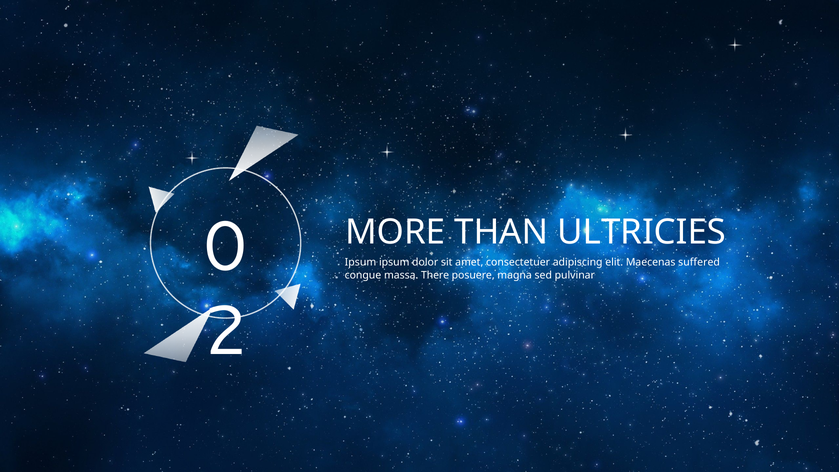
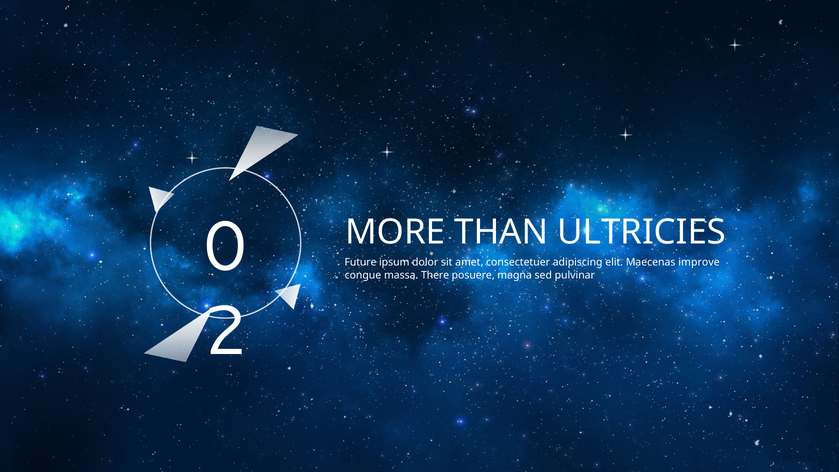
Ipsum: Ipsum -> Future (361, 262)
suffered: suffered -> improve (699, 262)
